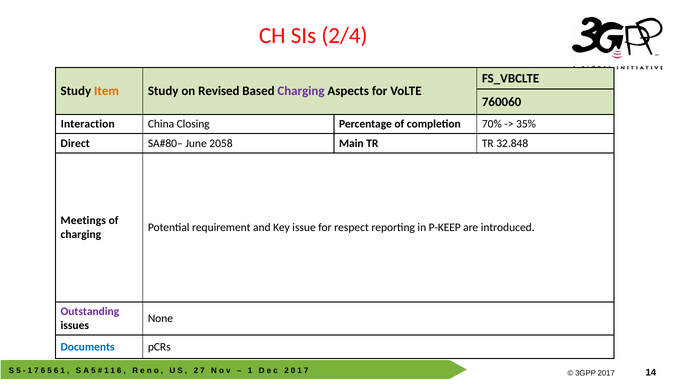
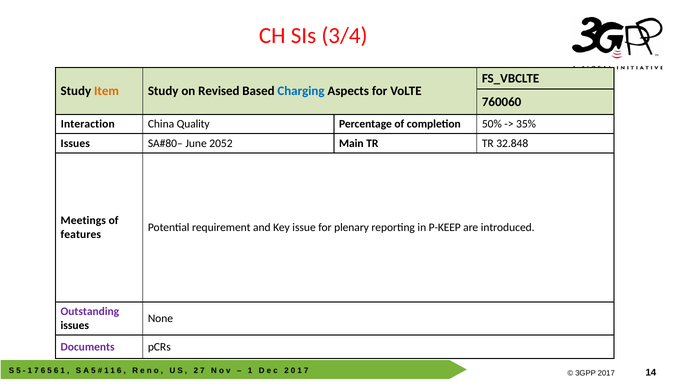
2/4: 2/4 -> 3/4 (344, 36)
Charging colour: purple -> blue (301, 91)
Closing: Closing -> Quality (193, 124)
70%: 70% -> 50% (492, 124)
Direct: Direct -> Issues (75, 144)
2058: 2058 -> 2052 (221, 144)
respect: respect -> plenary (352, 228)
charging: charging -> features (81, 235)
Documents colour: blue -> purple (88, 348)
